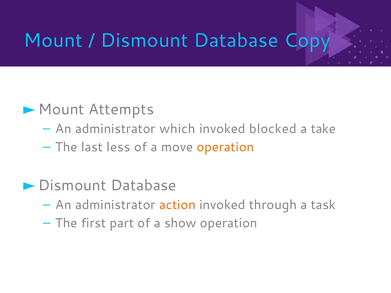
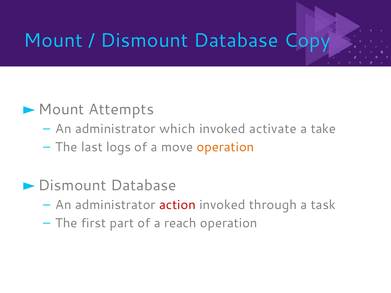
blocked: blocked -> activate (273, 129)
less: less -> logs (119, 147)
action colour: orange -> red (177, 205)
show: show -> reach (180, 223)
